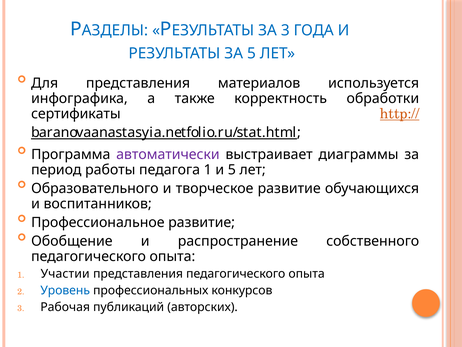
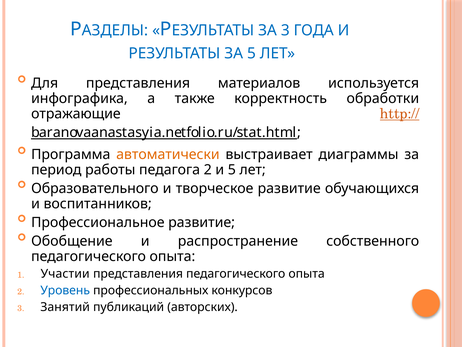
сертификаты: сертификаты -> отражающие (76, 114)
автоматически colour: purple -> orange (168, 154)
педагога 1: 1 -> 2 (208, 170)
Рабочая: Рабочая -> Занятий (65, 307)
